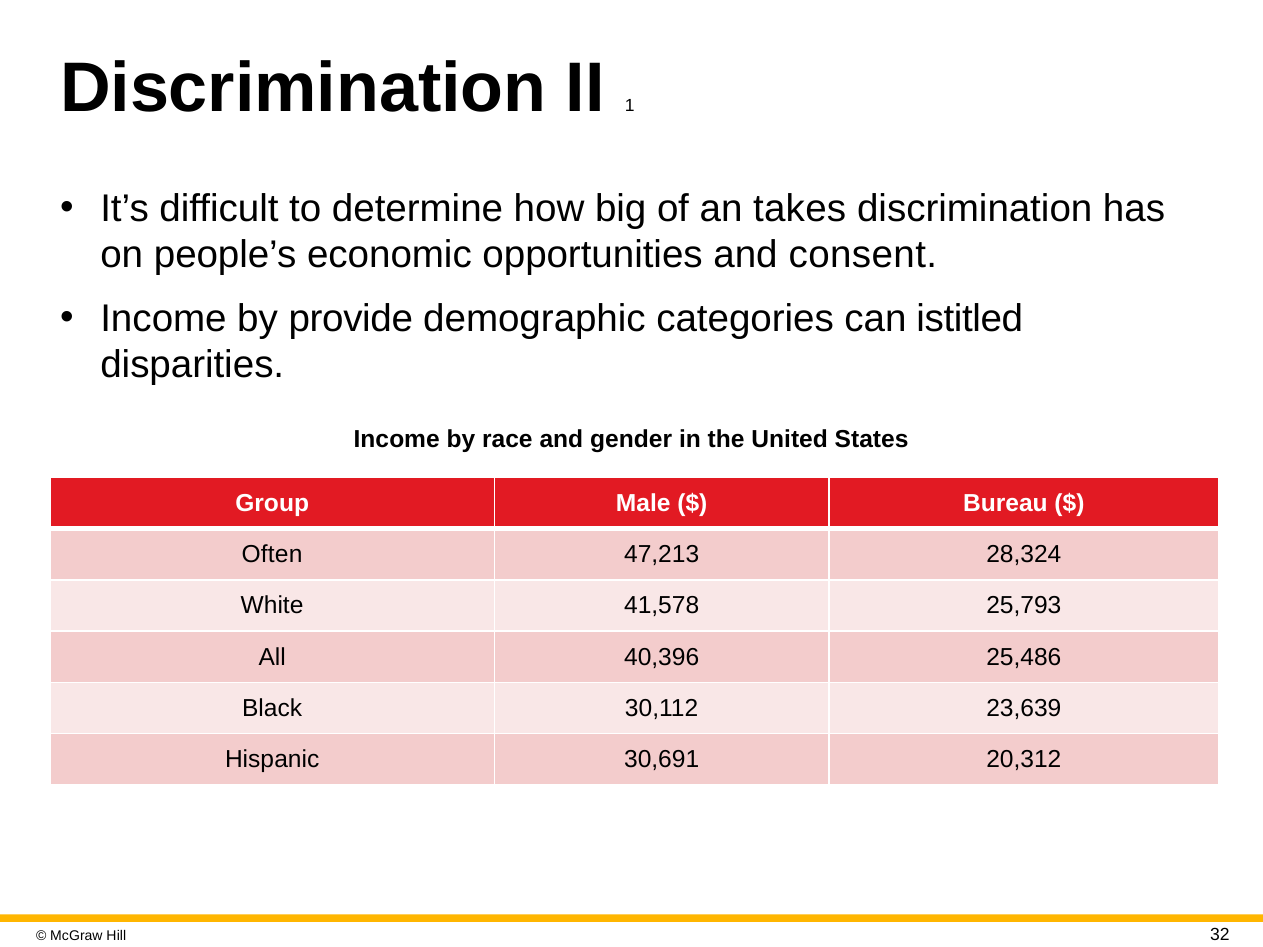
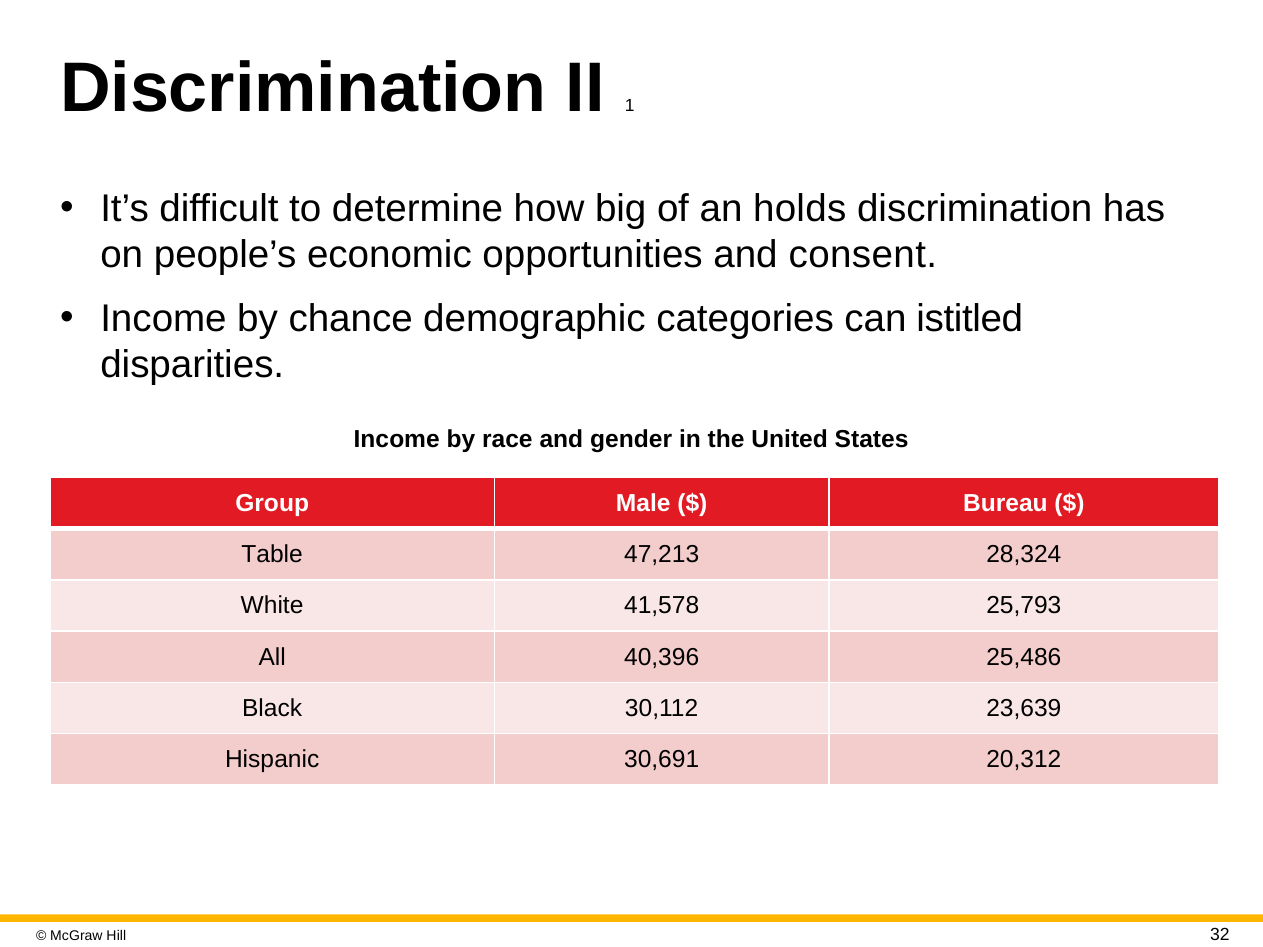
takes: takes -> holds (800, 208)
provide: provide -> chance (351, 319)
Often: Often -> Table (272, 555)
